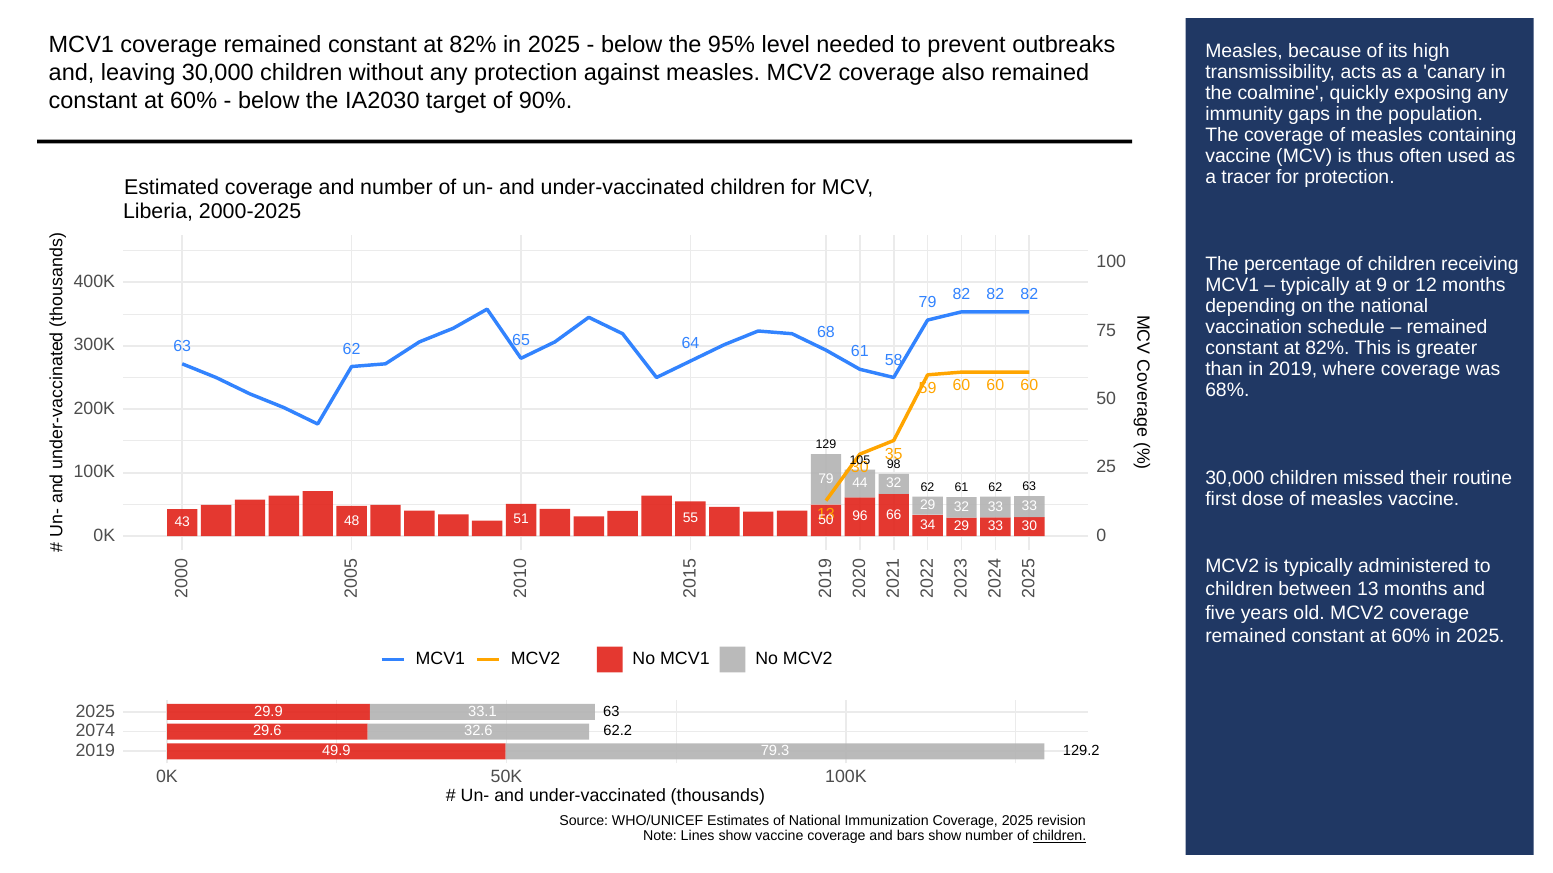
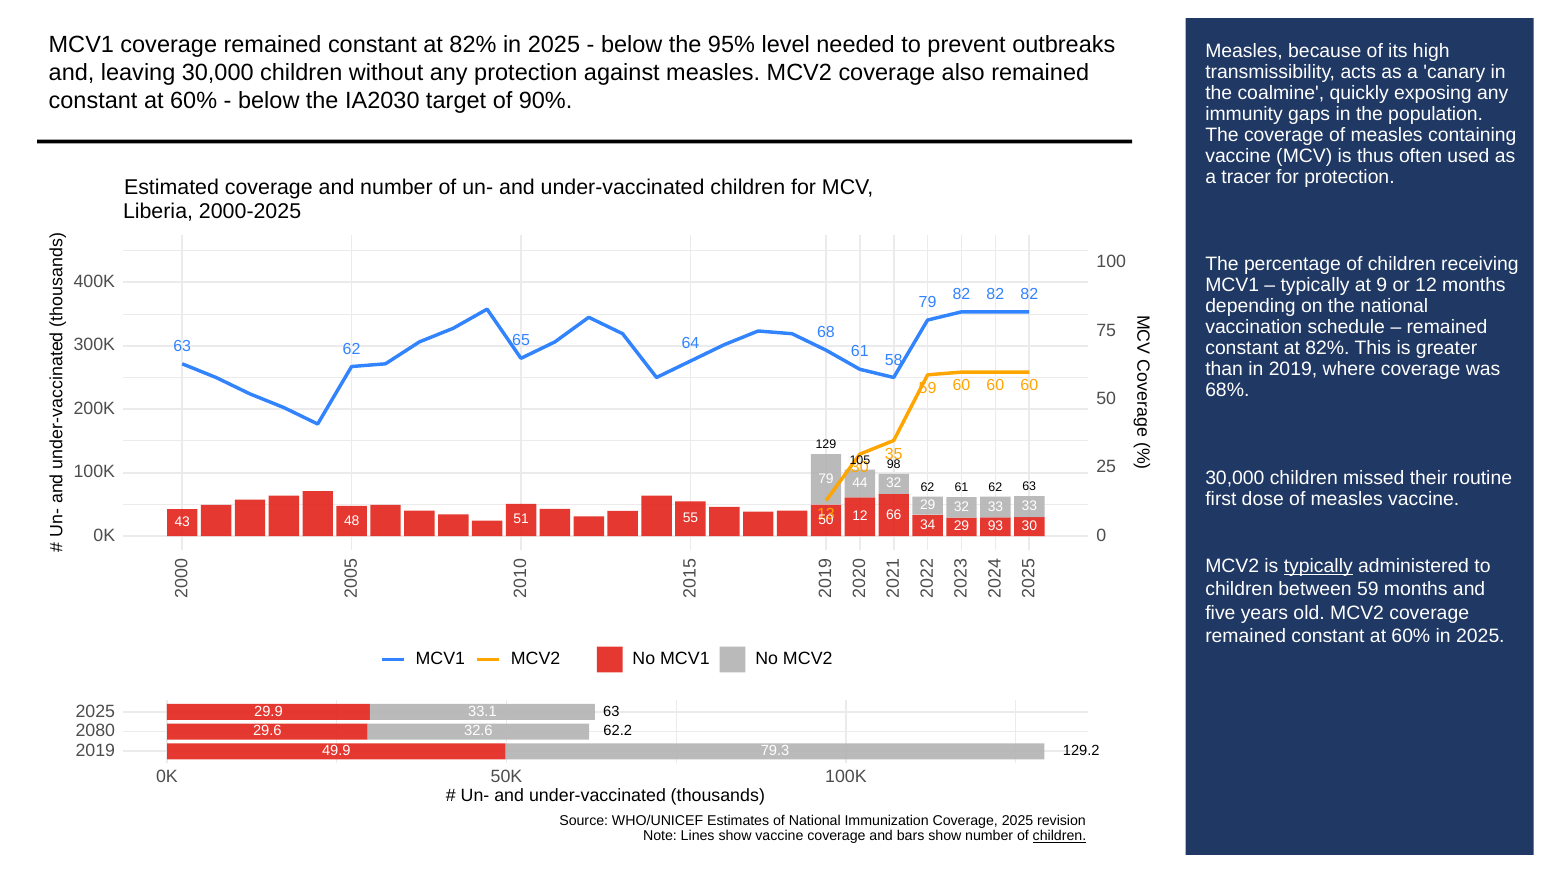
96: 96 -> 12 (860, 516)
29 33: 33 -> 93 (996, 527)
typically underline: none -> present (1318, 566)
between 13: 13 -> 59 (1368, 590)
2074: 2074 -> 2080 (95, 731)
